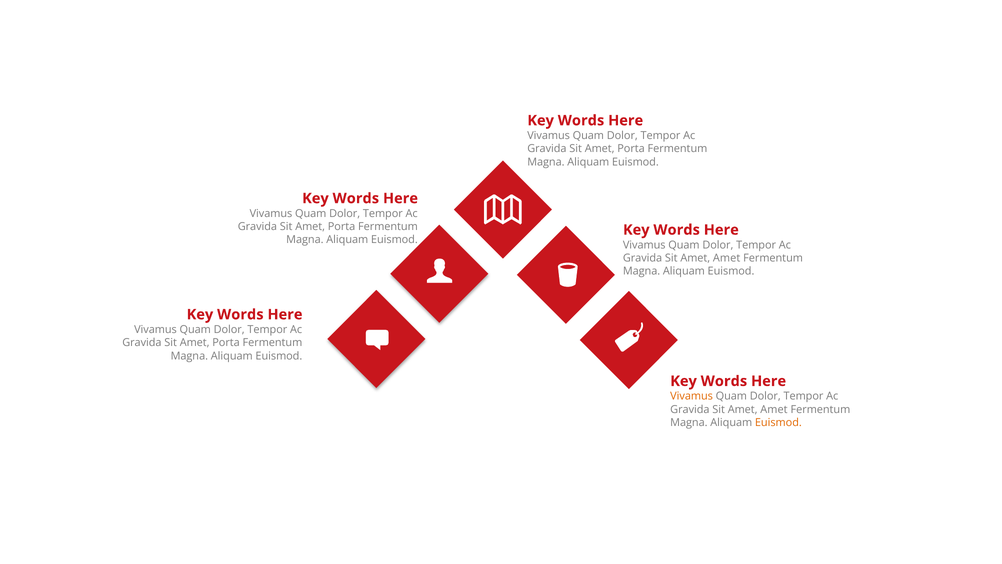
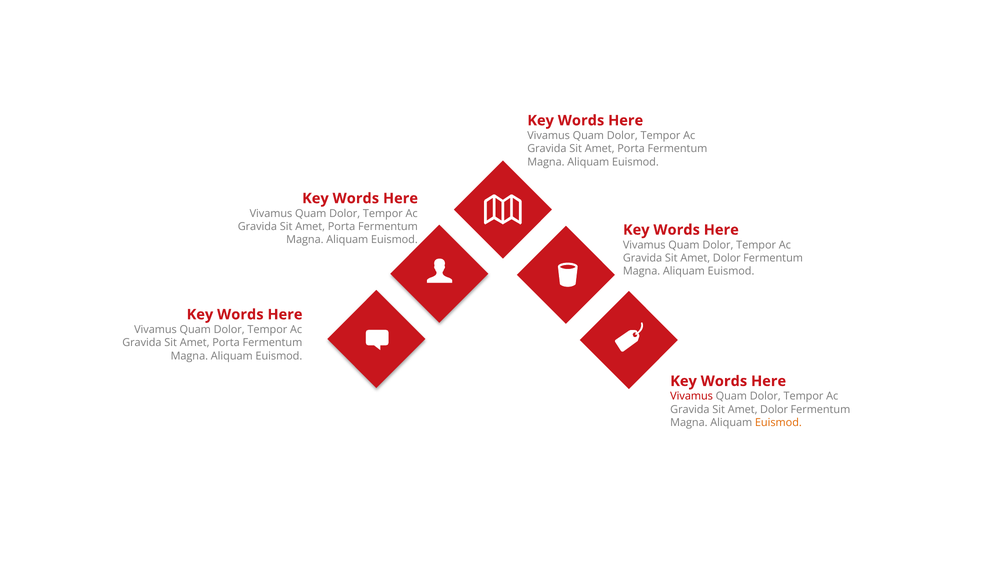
Amet: Amet -> Dolor (727, 258)
Vivamus colour: orange -> red (692, 396)
Amet: Amet -> Dolor (774, 409)
